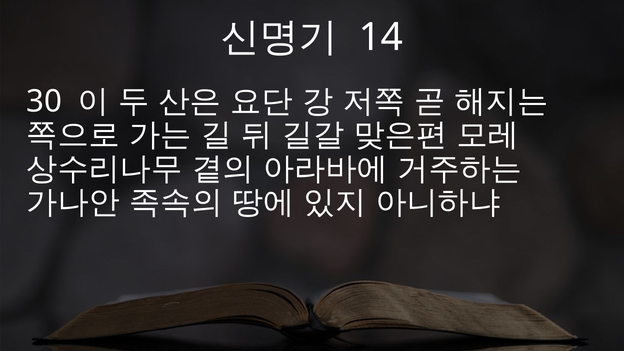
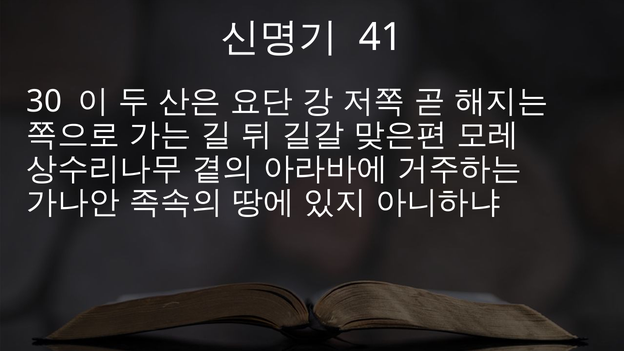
14: 14 -> 41 (381, 38)
